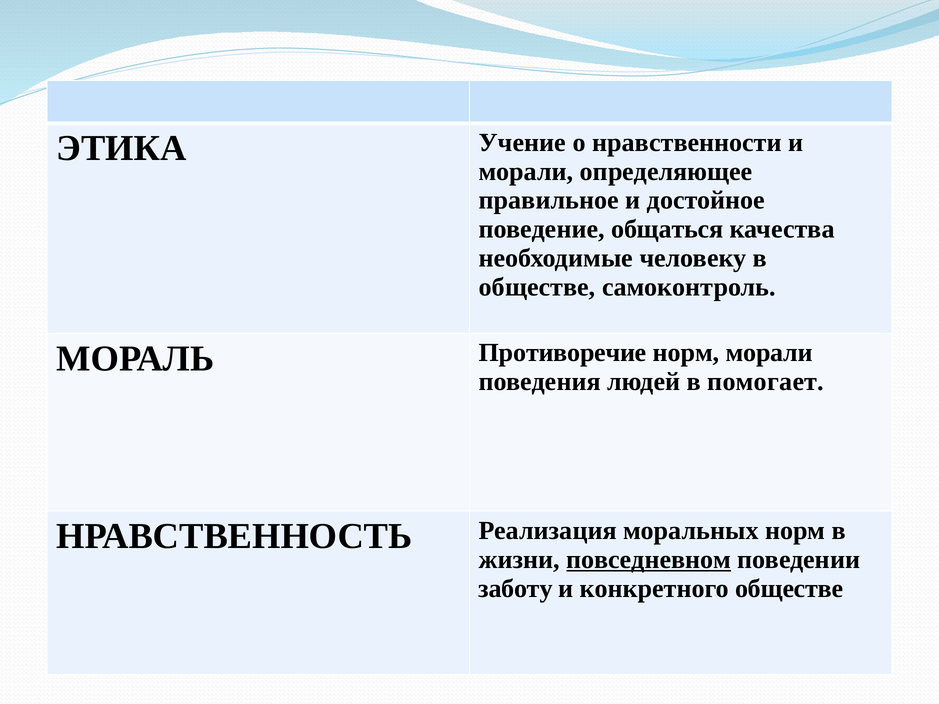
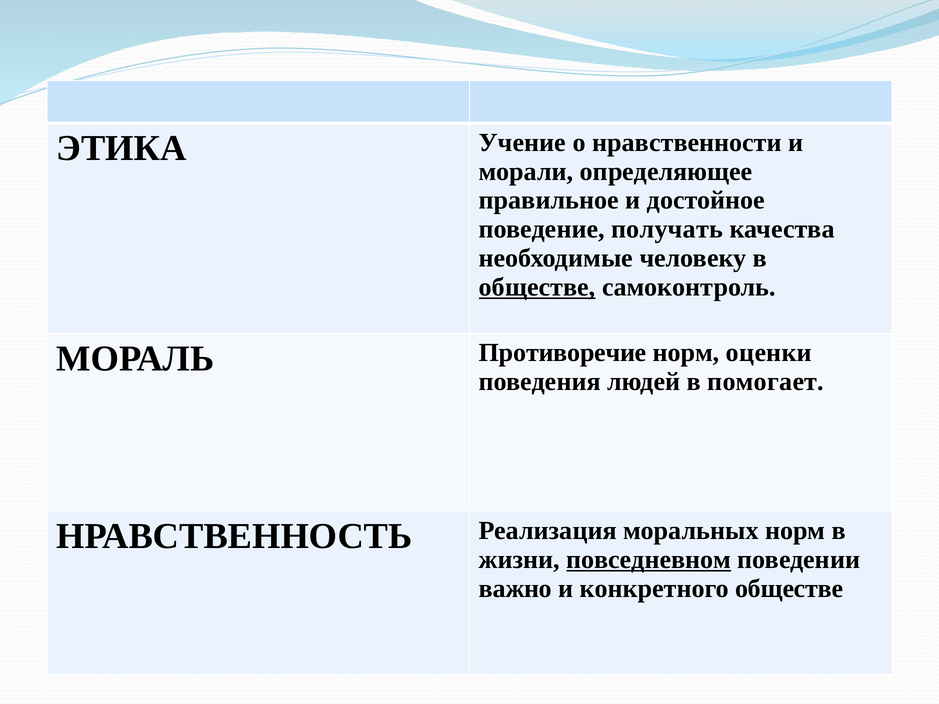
общаться: общаться -> получать (667, 229)
обществе underline: none -> present (537, 287)
норм морали: морали -> оценки (769, 353)
заботу: заботу -> важно (515, 589)
